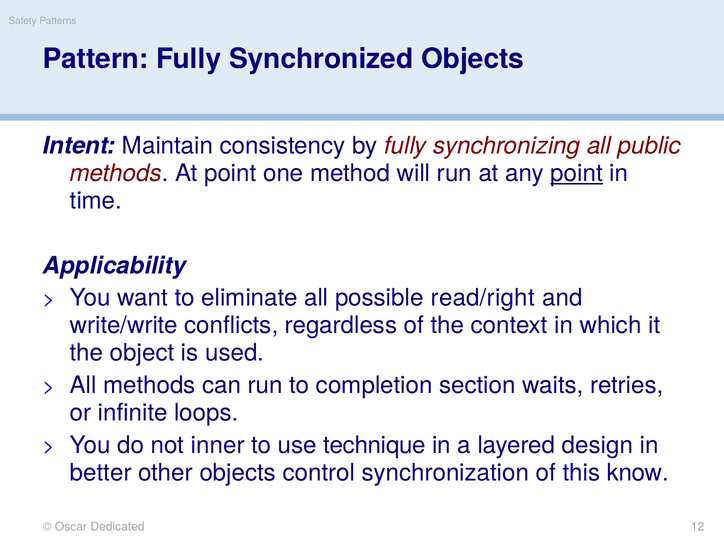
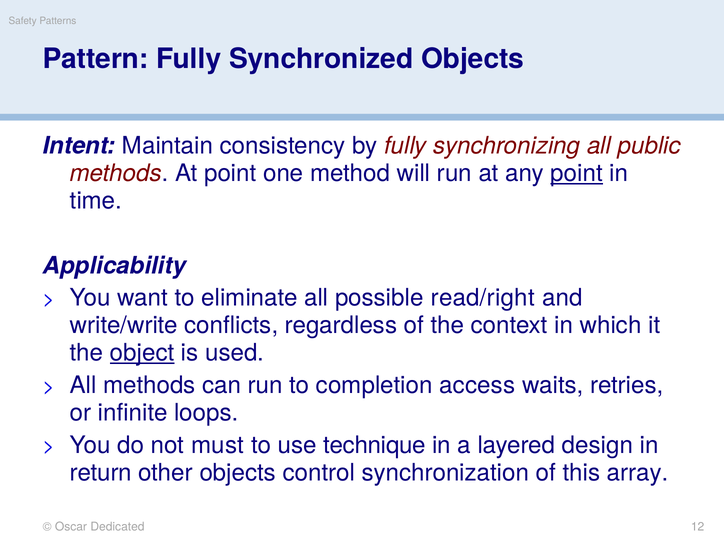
object underline: none -> present (142, 353)
section: section -> access (477, 385)
inner: inner -> must (218, 445)
better: better -> return (101, 473)
know: know -> array (638, 473)
